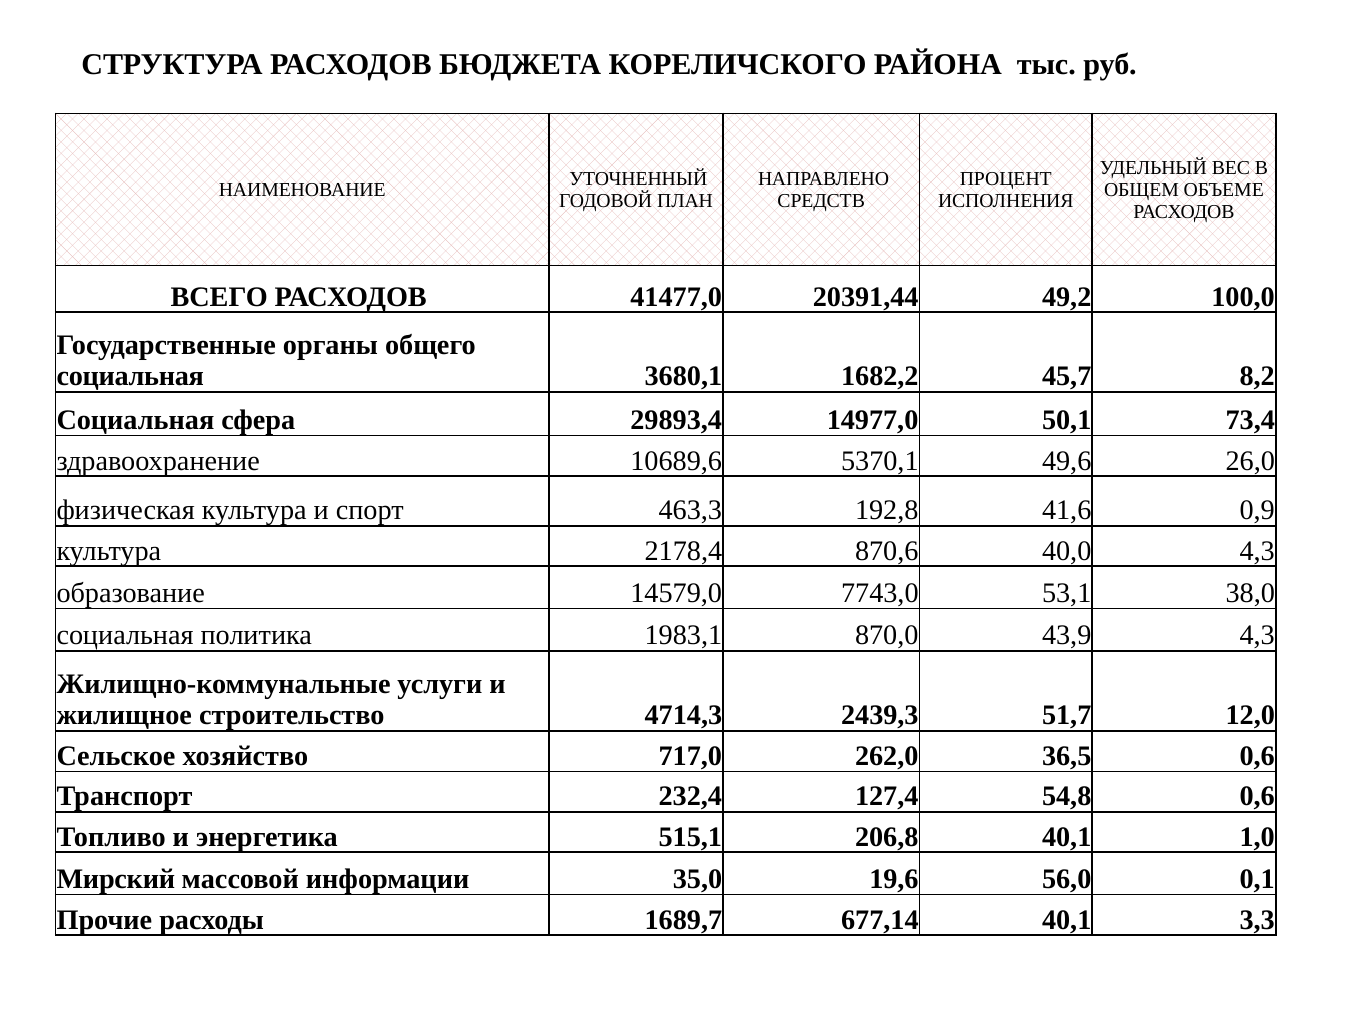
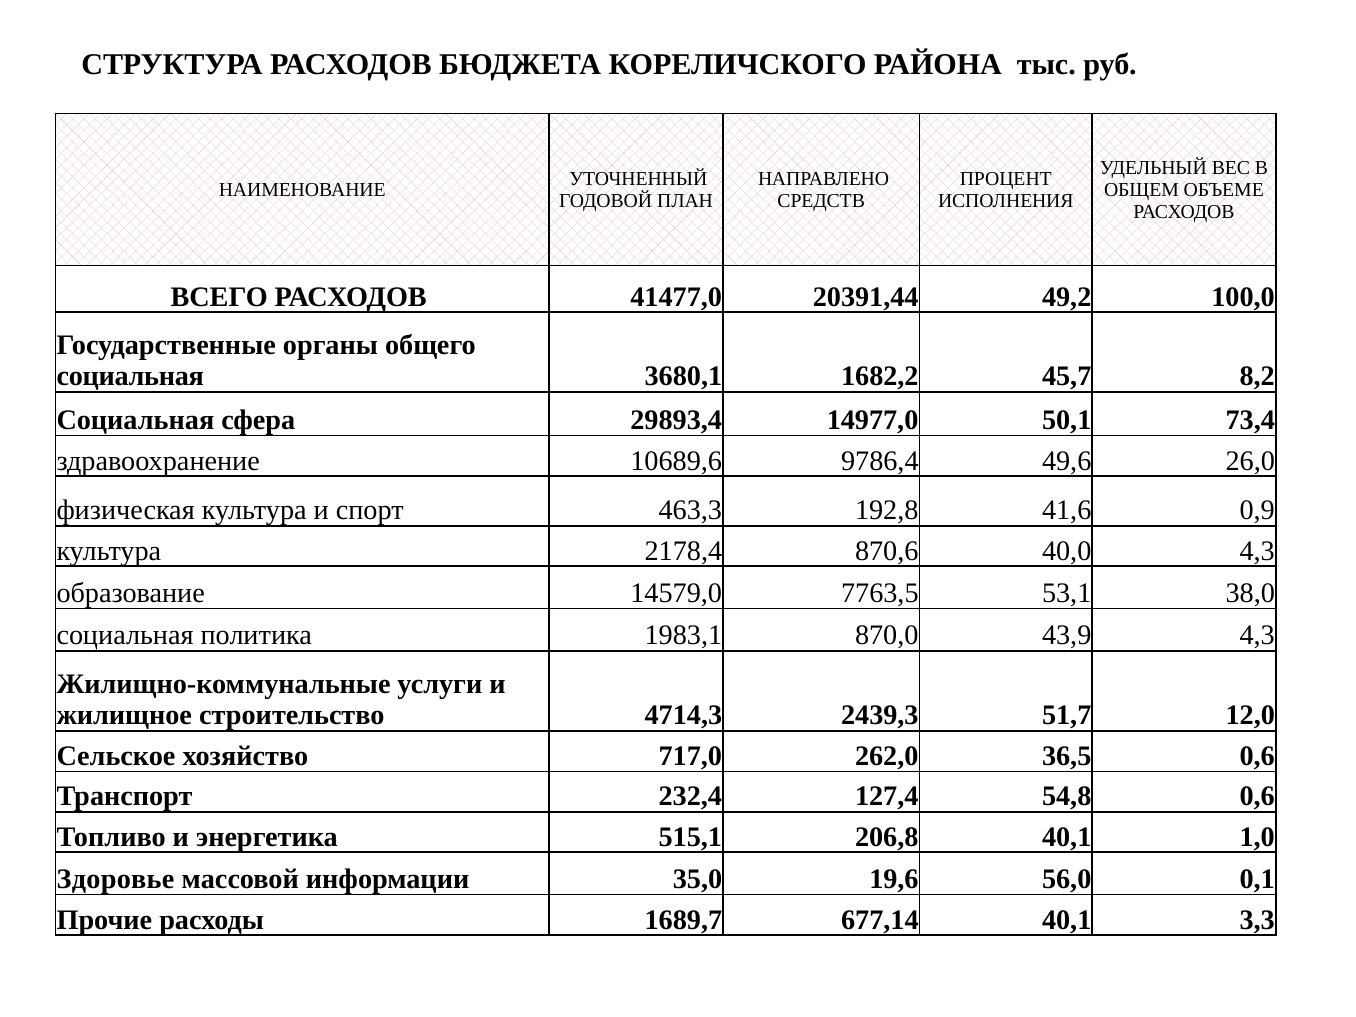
5370,1: 5370,1 -> 9786,4 (880, 461)
7743,0: 7743,0 -> 7763,5 (880, 593)
Мирский: Мирский -> Здоровье (116, 879)
